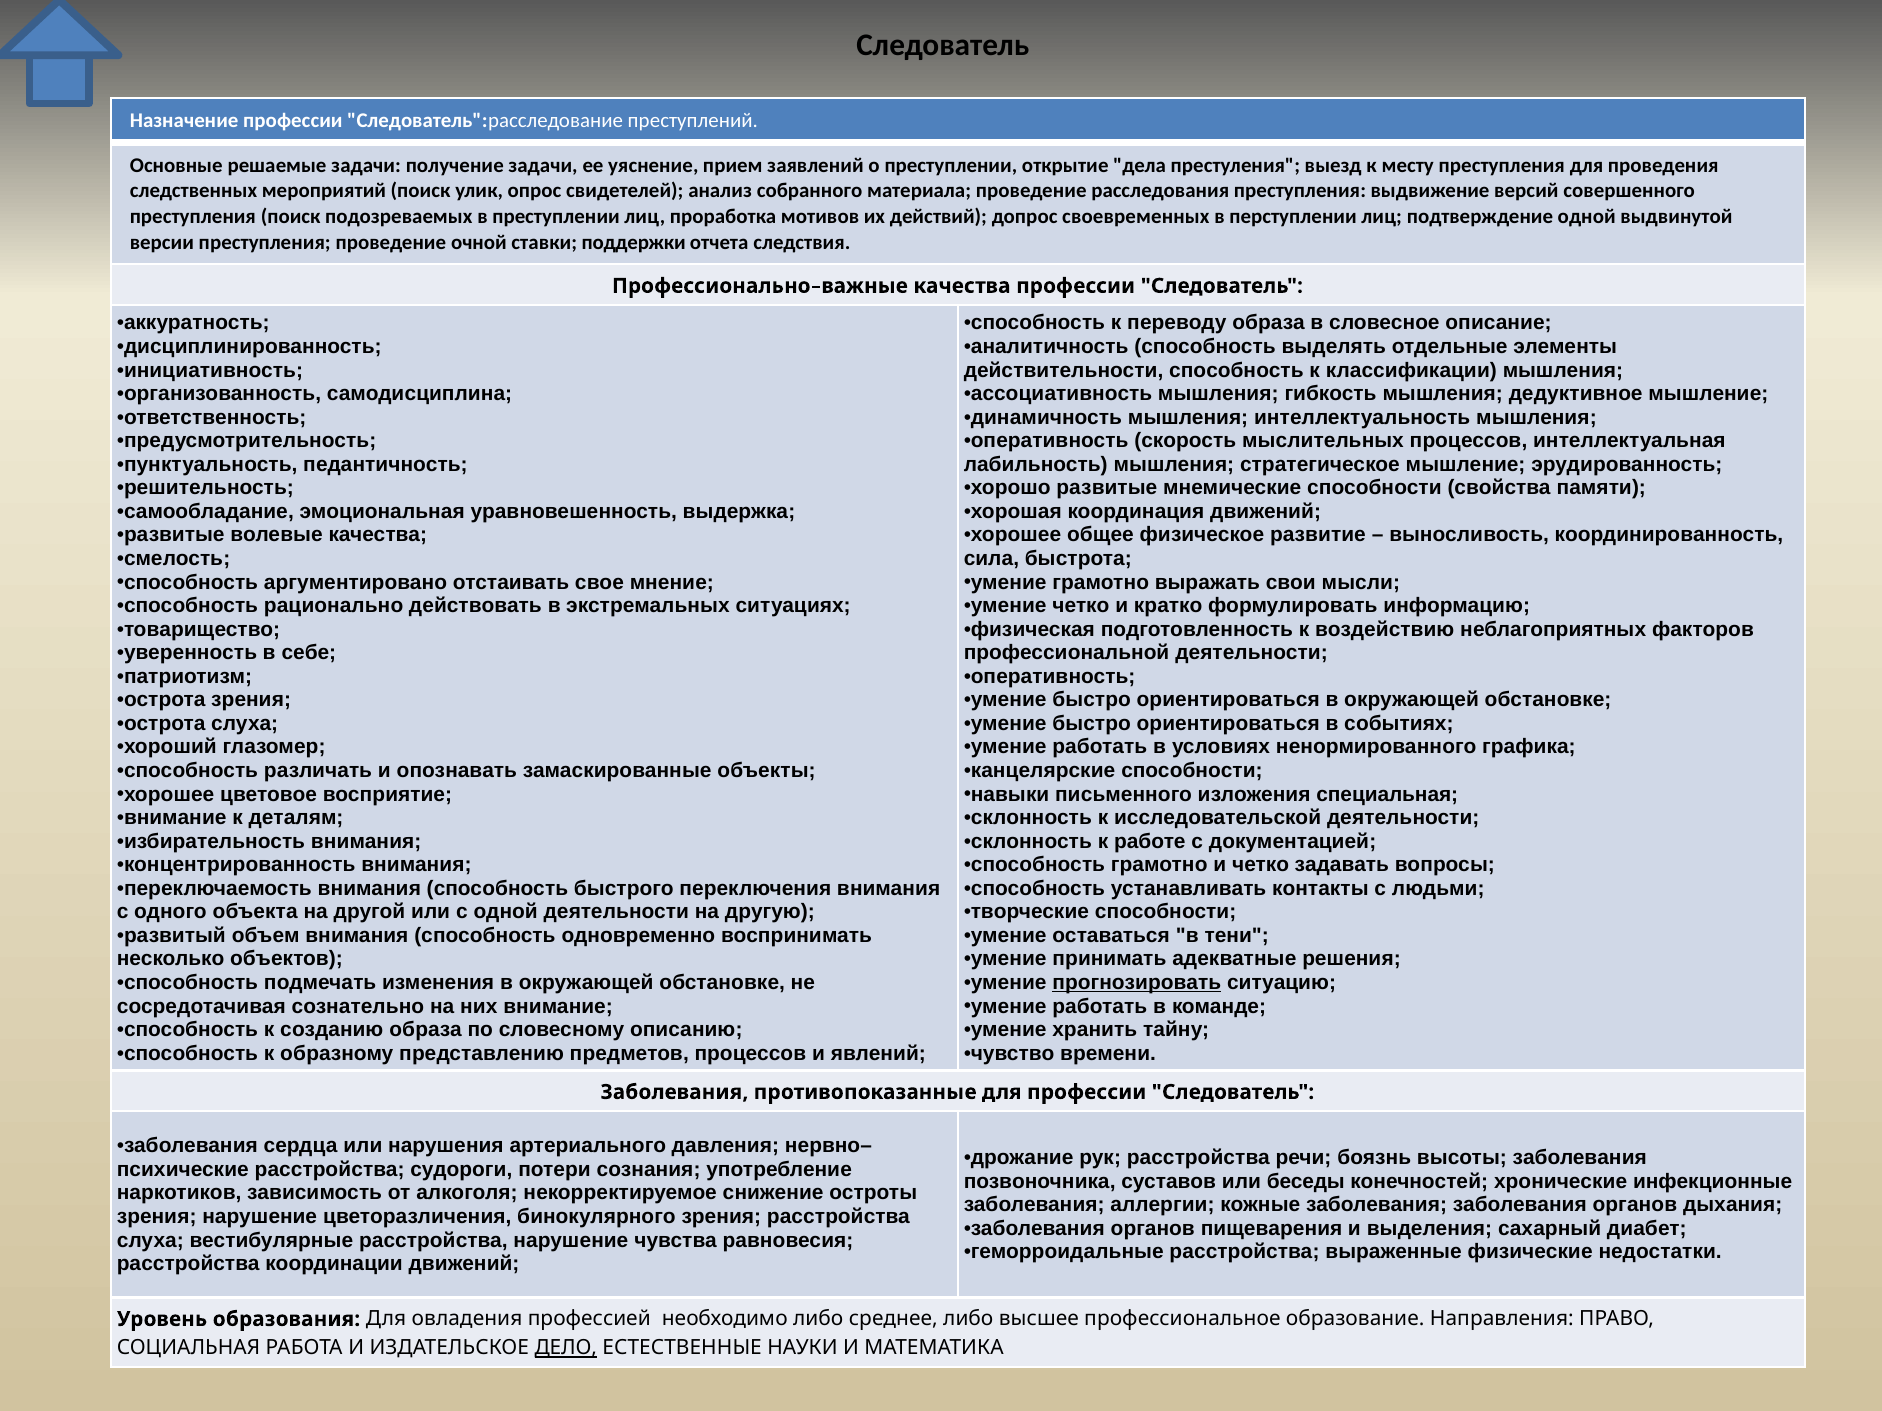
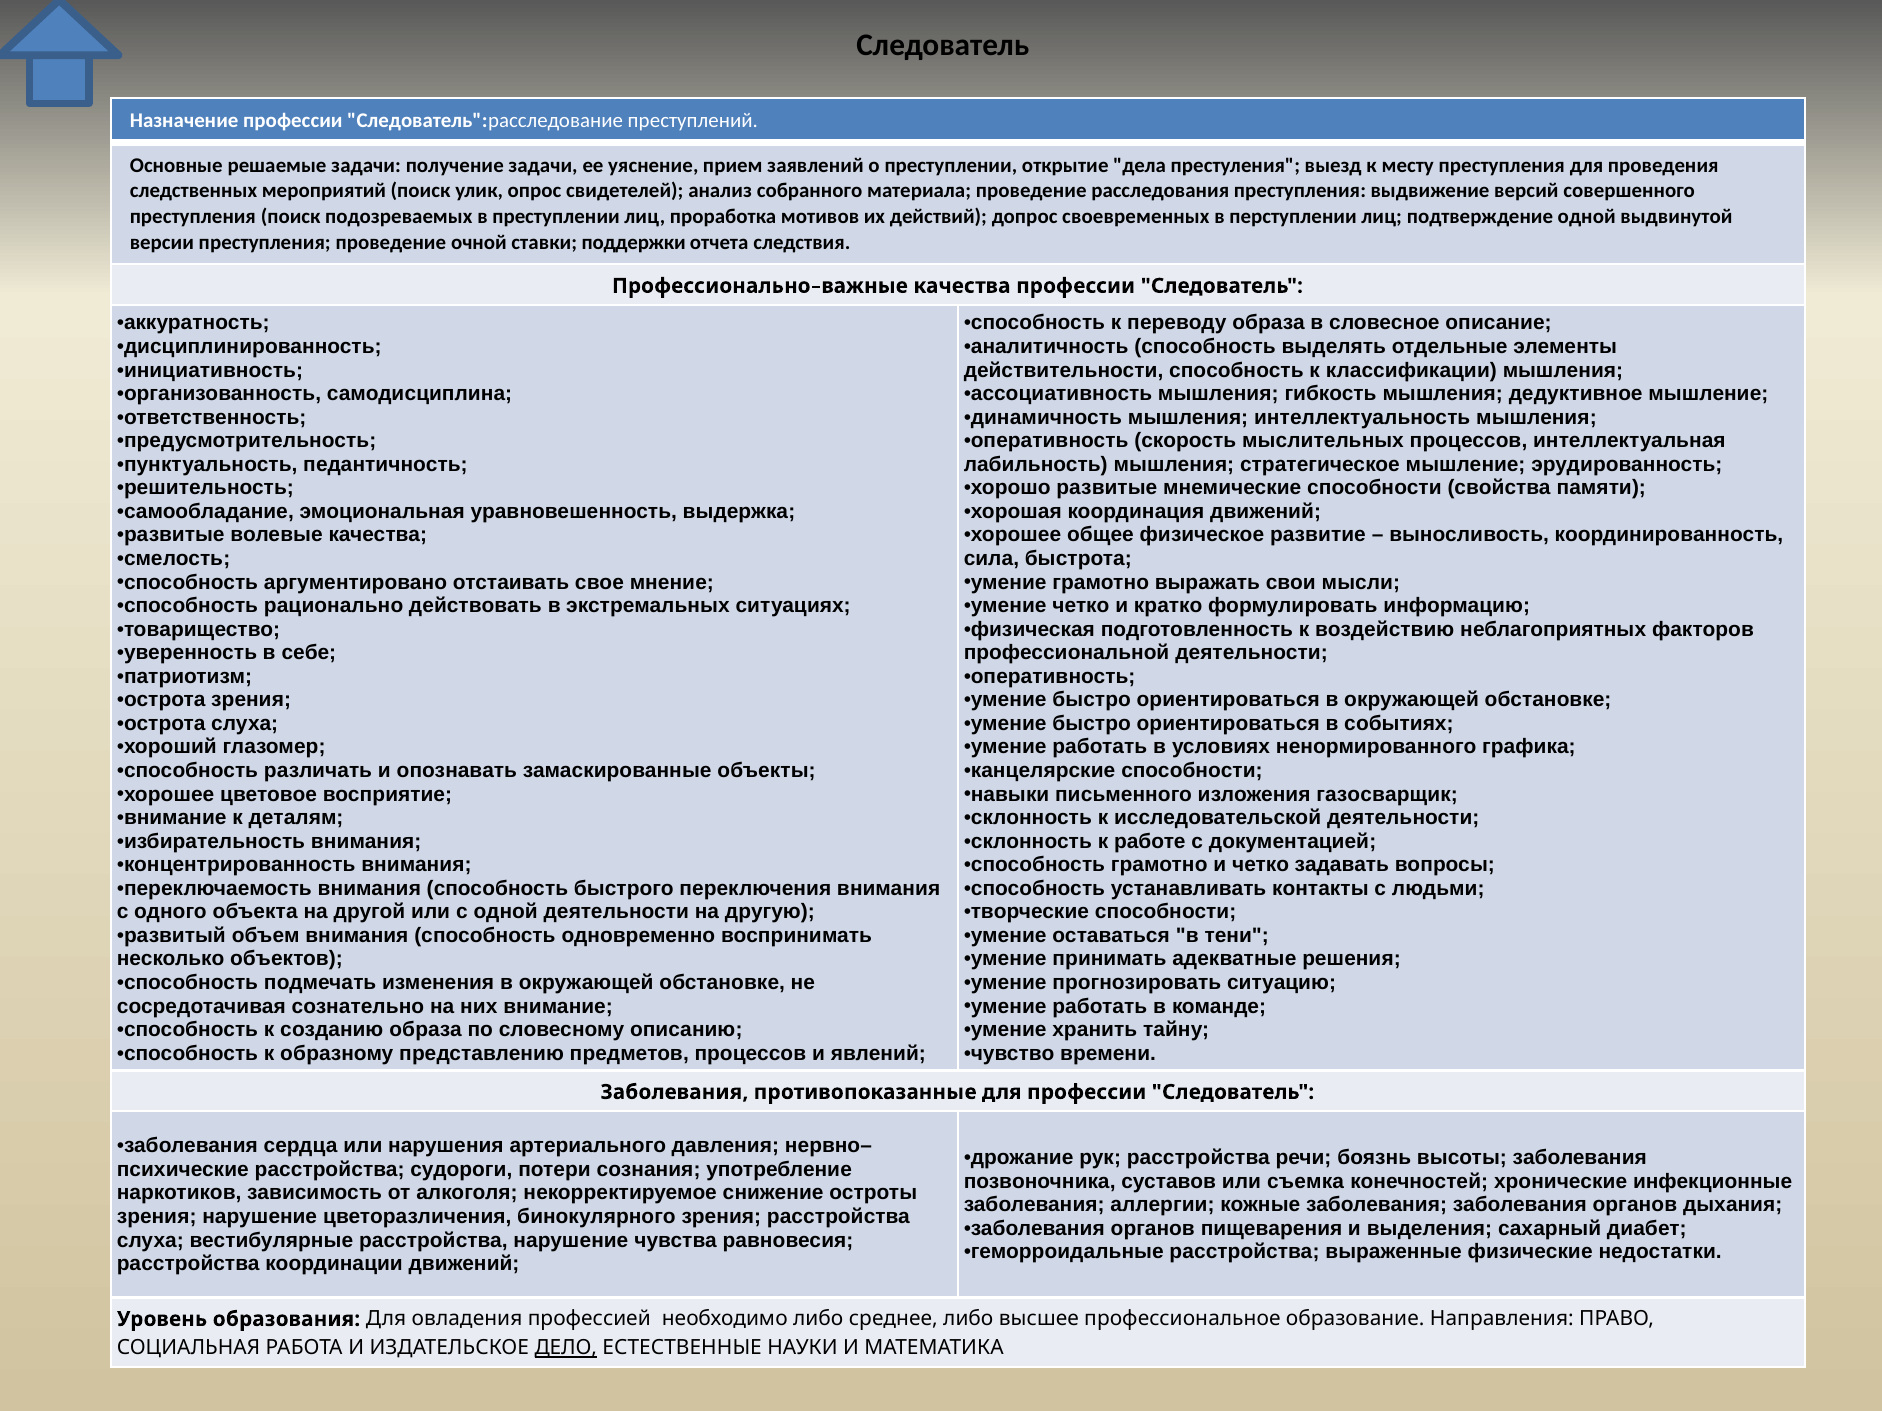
специальная: специальная -> газосварщик (1387, 794)
прогнозировать underline: present -> none (1137, 983)
беседы: беседы -> съемка (1306, 1182)
